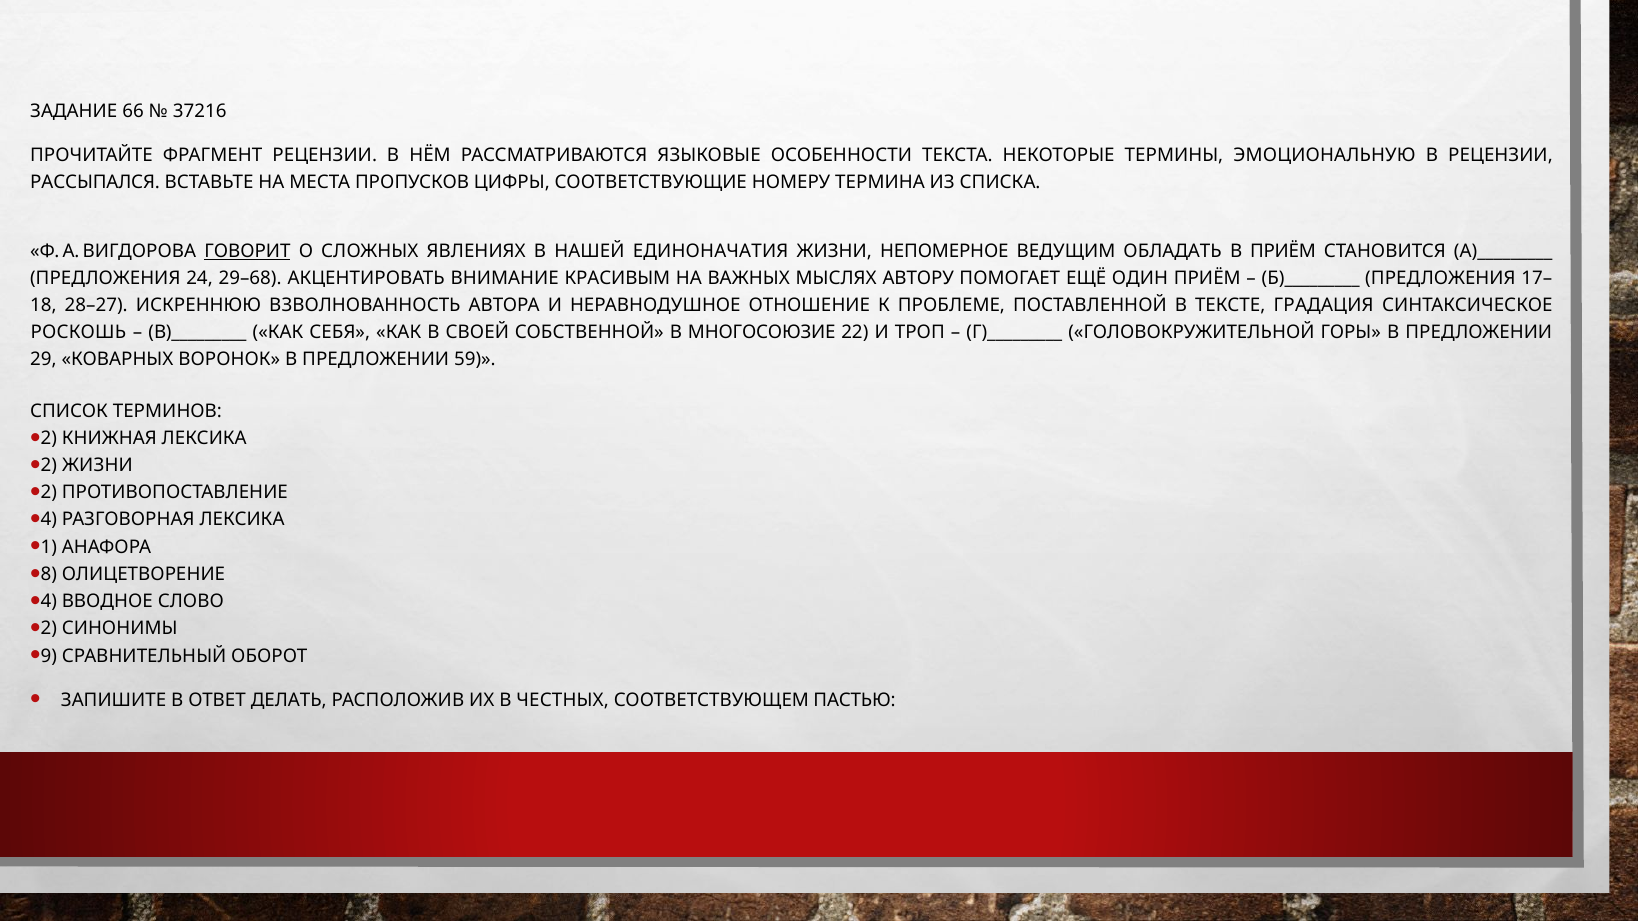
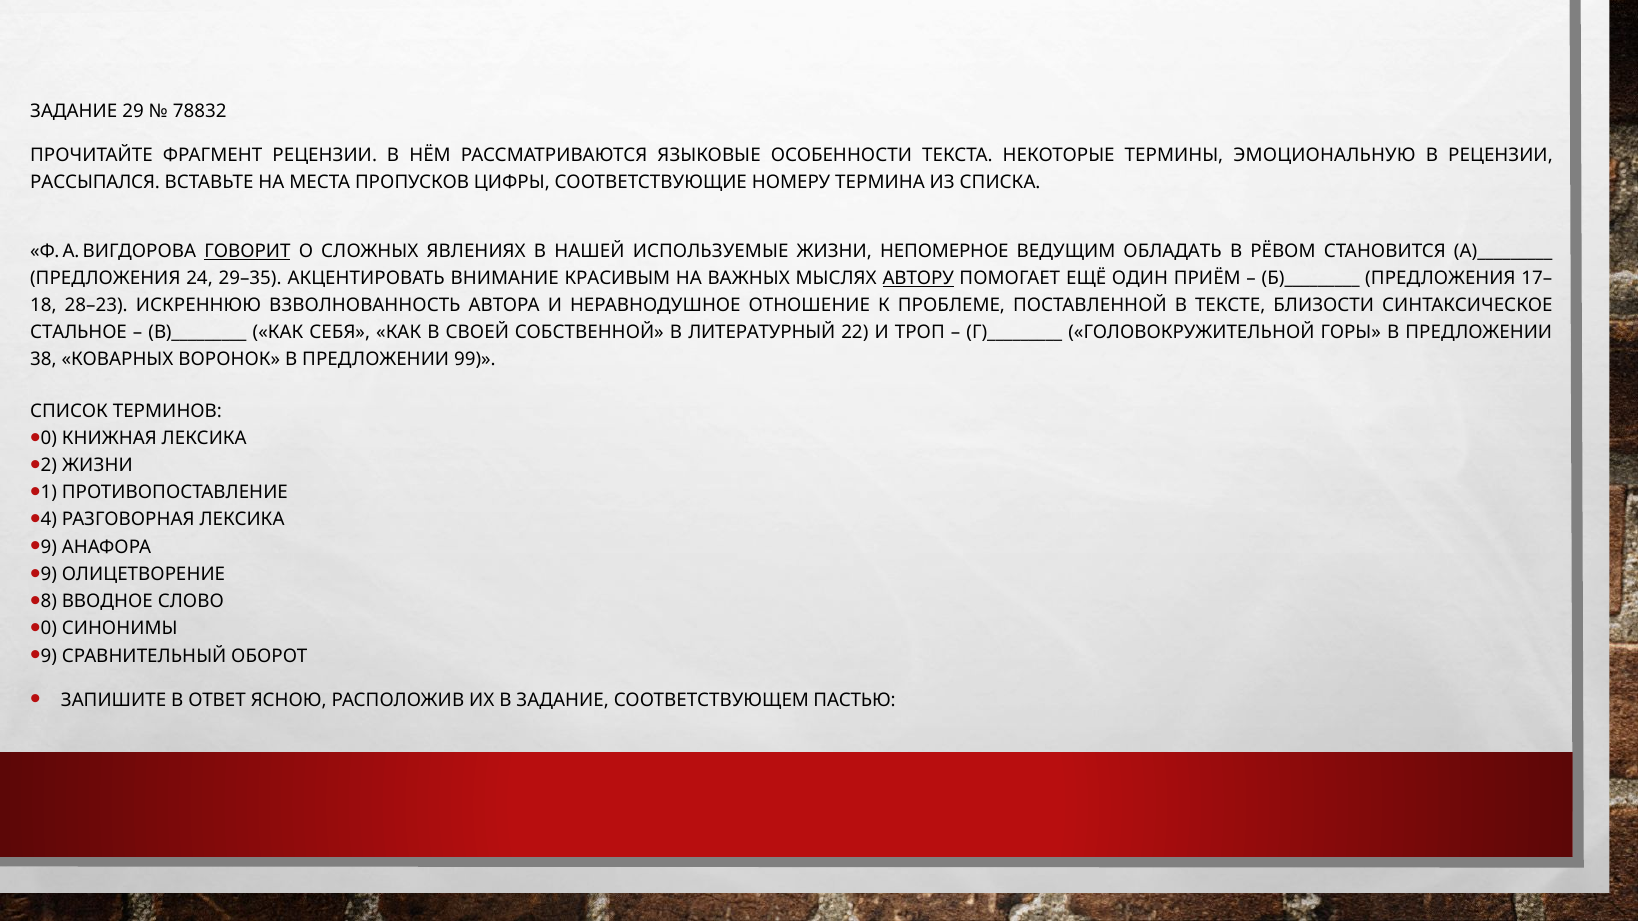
66: 66 -> 29 (133, 112)
37216: 37216 -> 78832 (200, 112)
ЕДИНОНАЧАТИЯ: ЕДИНОНАЧАТИЯ -> ИСПОЛЬЗУЕМЫЕ (711, 251)
В ПРИЁМ: ПРИЁМ -> РЁВОМ (1283, 251)
29–68: 29–68 -> 29–35 (250, 278)
АВТОРУ underline: none -> present (918, 278)
28–27: 28–27 -> 28–23 (96, 305)
ГРАДАЦИЯ: ГРАДАЦИЯ -> БЛИЗОСТИ (1324, 305)
РОСКОШЬ: РОСКОШЬ -> СТАЛЬНОЕ (79, 332)
МНОГОСОЮЗИЕ: МНОГОСОЮЗИЕ -> ЛИТЕРАТУРНЫЙ (762, 332)
29: 29 -> 38 (43, 359)
59: 59 -> 99 (475, 359)
2: 2 -> 0 (49, 438)
2: 2 -> 1 (49, 493)
1: 1 -> 9 (49, 547)
8: 8 -> 9 (49, 574)
4: 4 -> 8 (49, 602)
2: 2 -> 0 (49, 629)
ДЕЛАТЬ: ДЕЛАТЬ -> ЯСНОЮ (289, 700)
В ЧЕСТНЫХ: ЧЕСТНЫХ -> ЗАДАНИЕ (563, 700)
